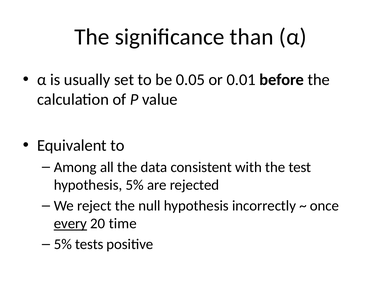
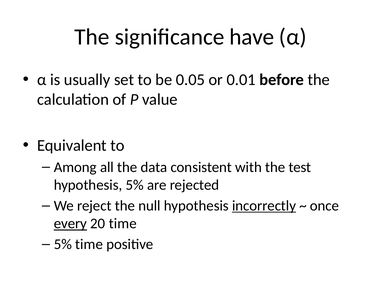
than: than -> have (252, 37)
incorrectly underline: none -> present (264, 206)
5% tests: tests -> time (89, 244)
